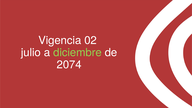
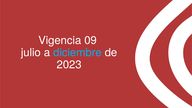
02: 02 -> 09 (91, 40)
diciembre colour: light green -> light blue (77, 53)
2074: 2074 -> 2023 (69, 65)
